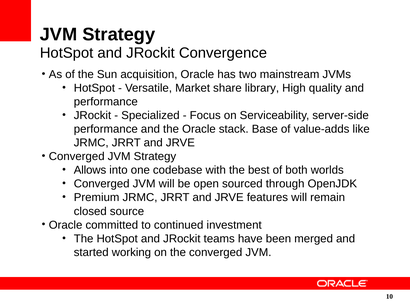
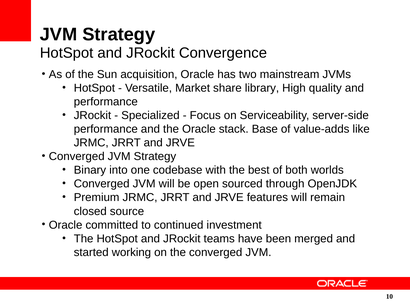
Allows: Allows -> Binary (90, 170)
